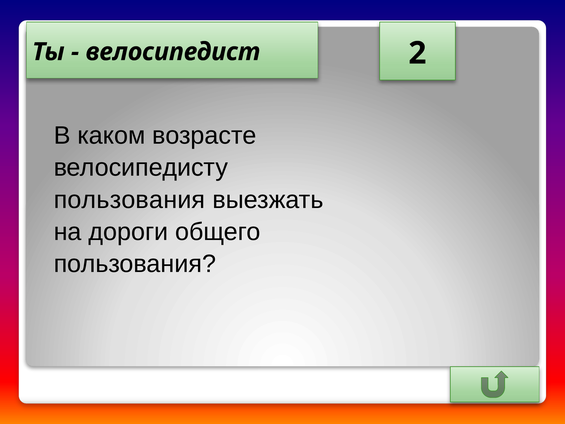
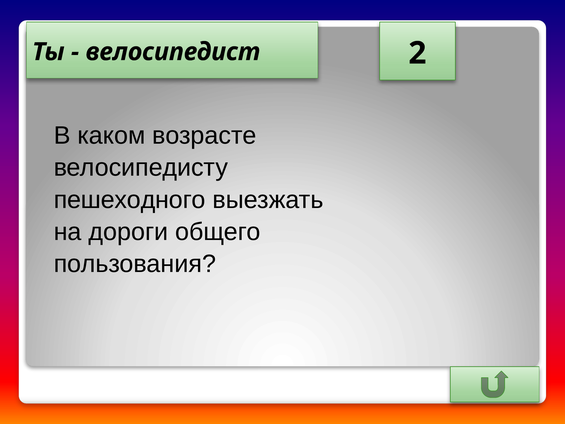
пользования: пользования -> пешеходного (130, 200)
